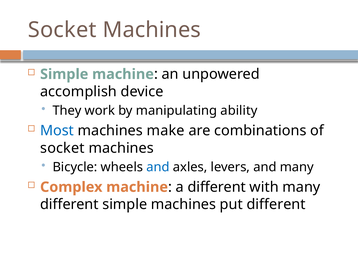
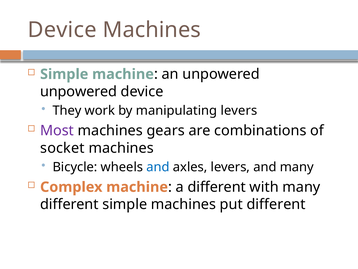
Socket: Socket -> Device (62, 30)
accomplish: accomplish -> unpowered (79, 91)
manipulating ability: ability -> levers (239, 110)
Most colour: blue -> purple (57, 130)
make: make -> gears (166, 130)
